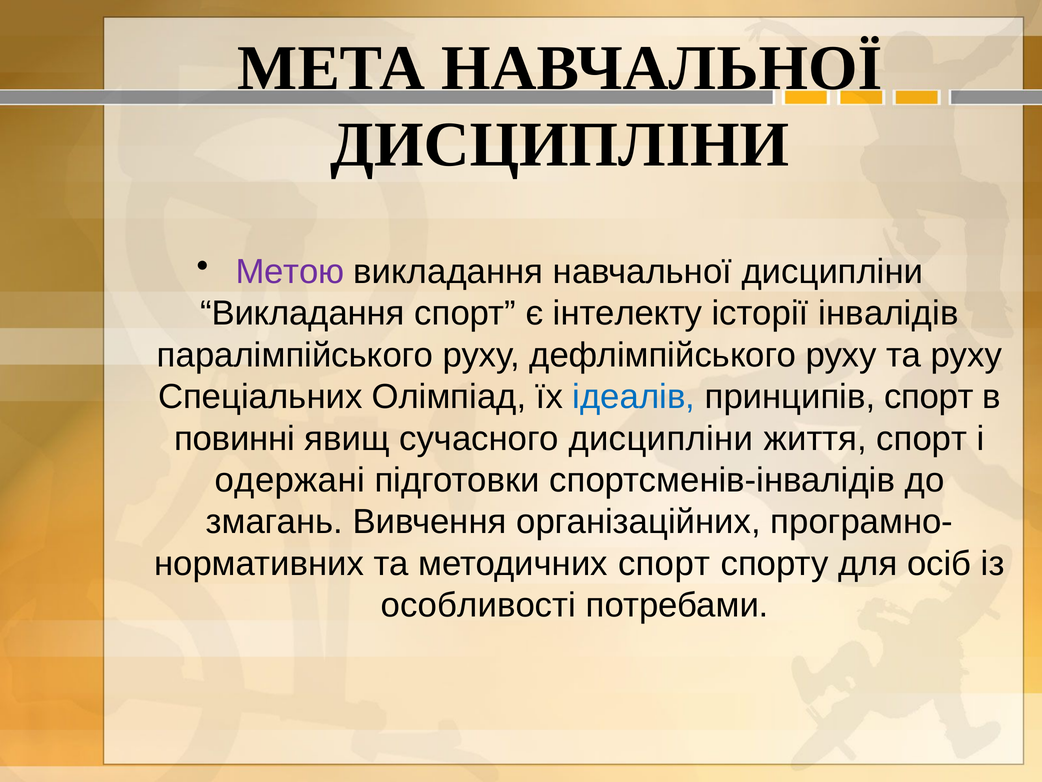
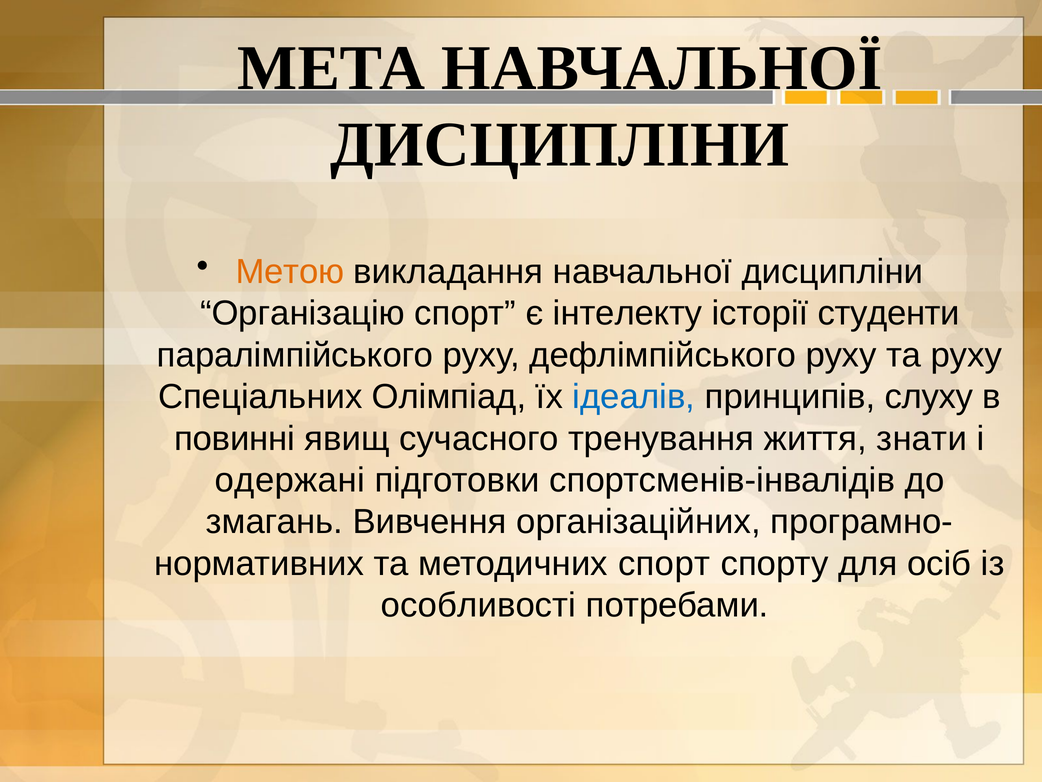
Метою colour: purple -> orange (290, 272)
Викладання: Викладання -> Організацію (302, 313)
інвалідів: інвалідів -> студенти (889, 313)
принципів спорт: спорт -> слуху (929, 397)
сучасного дисципліни: дисципліни -> тренування (661, 438)
життя спорт: спорт -> знати (922, 438)
